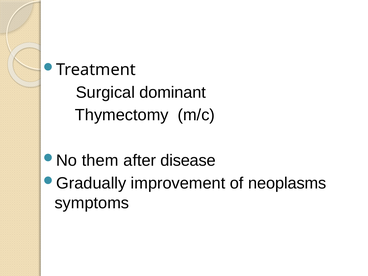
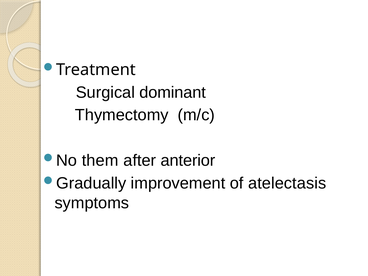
disease: disease -> anterior (188, 161)
neoplasms: neoplasms -> atelectasis (287, 183)
